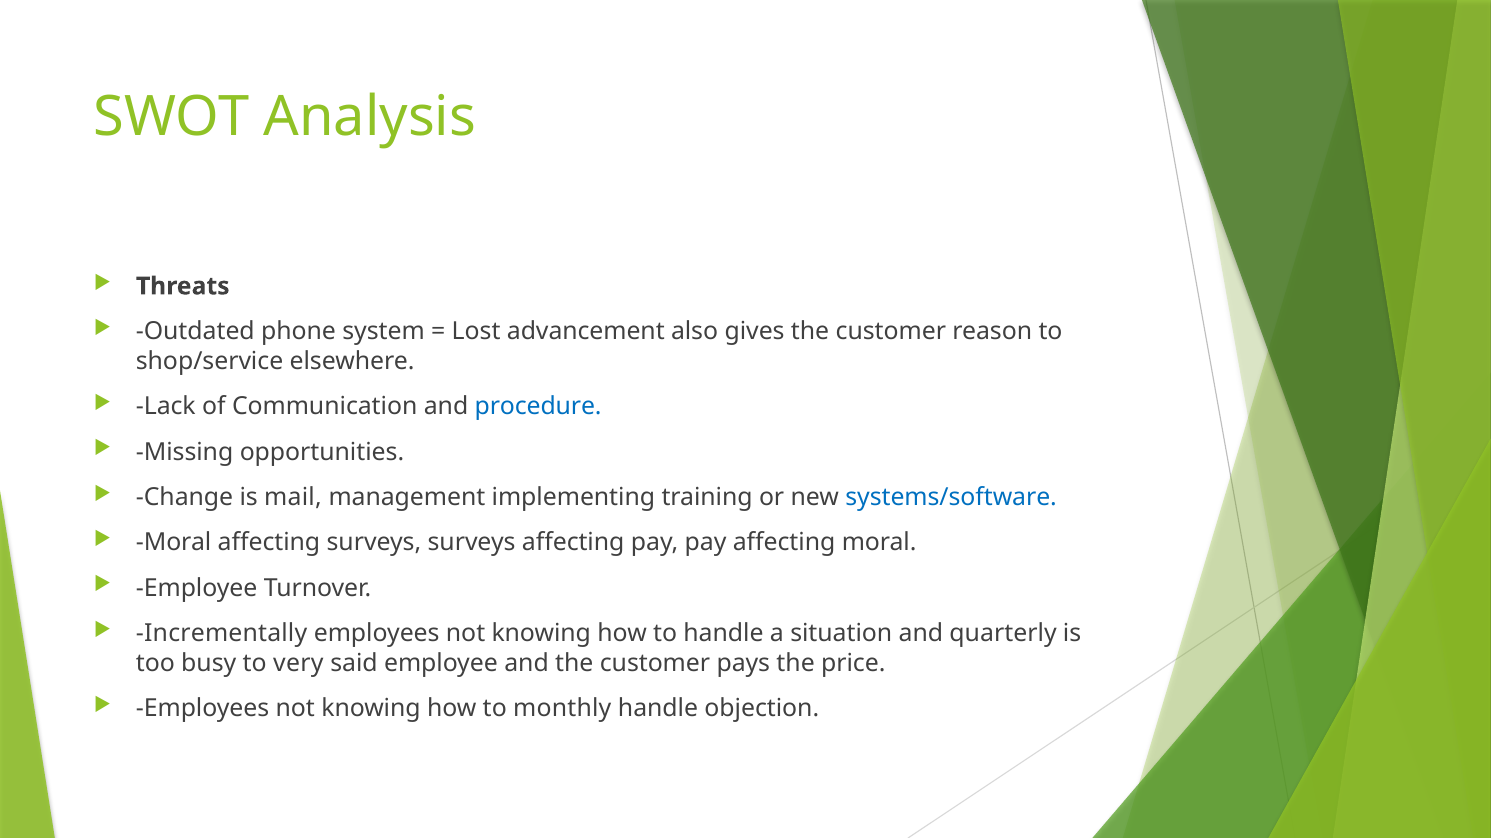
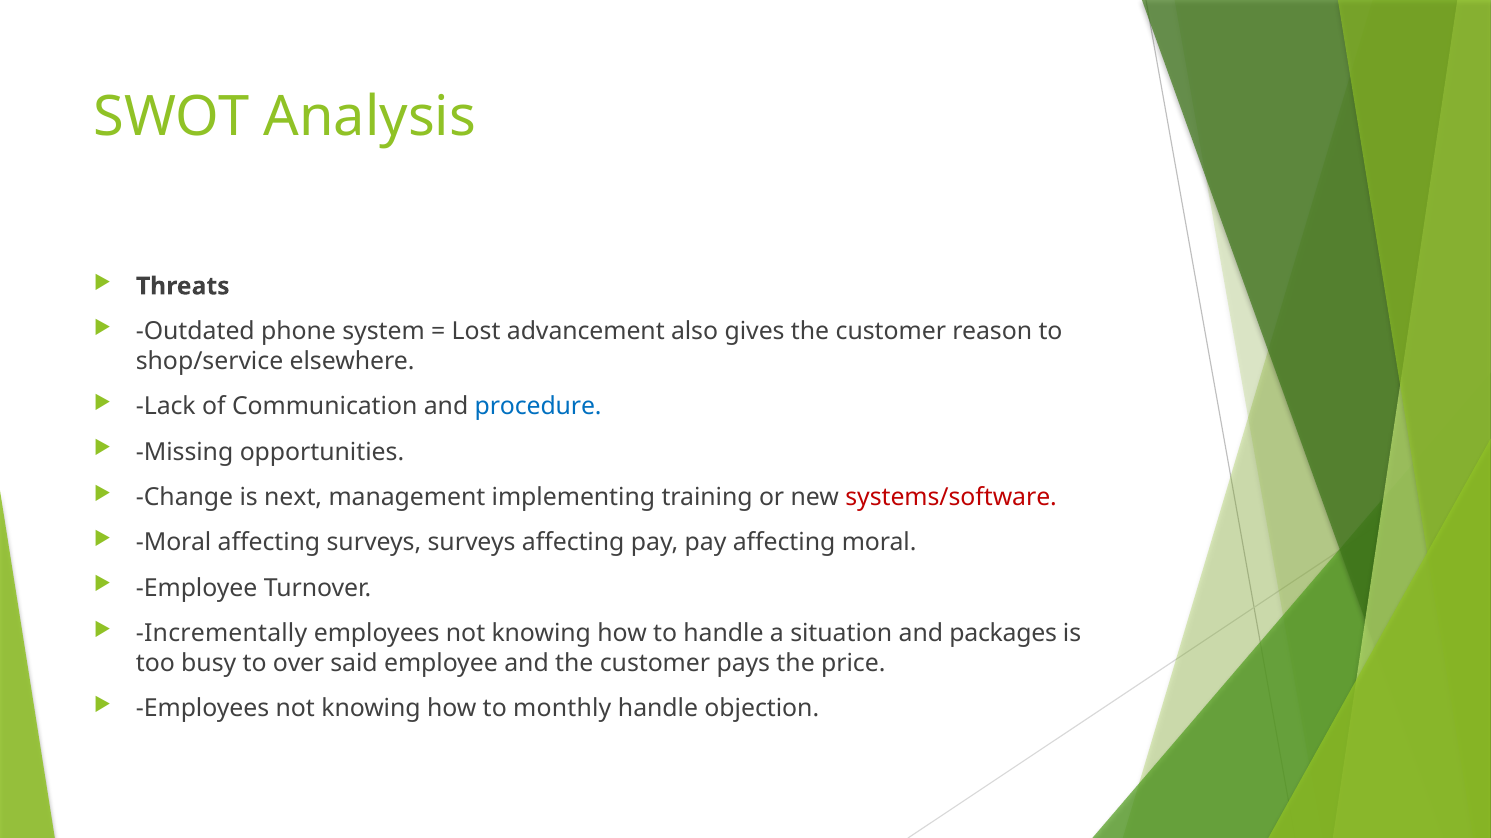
mail: mail -> next (293, 498)
systems/software colour: blue -> red (951, 498)
quarterly: quarterly -> packages (1003, 634)
very: very -> over (299, 663)
